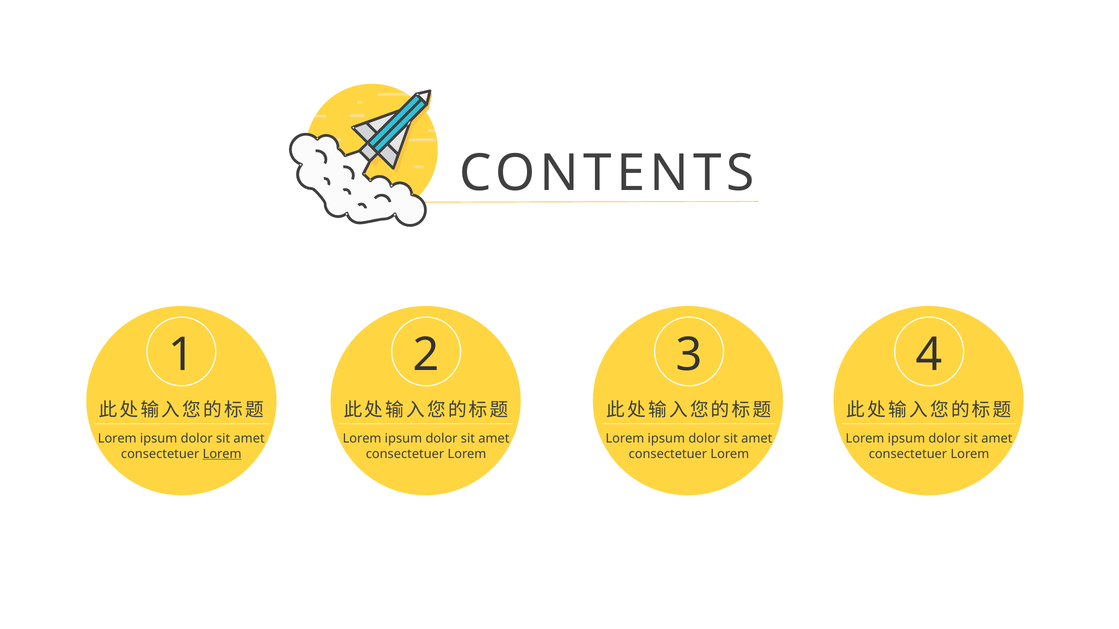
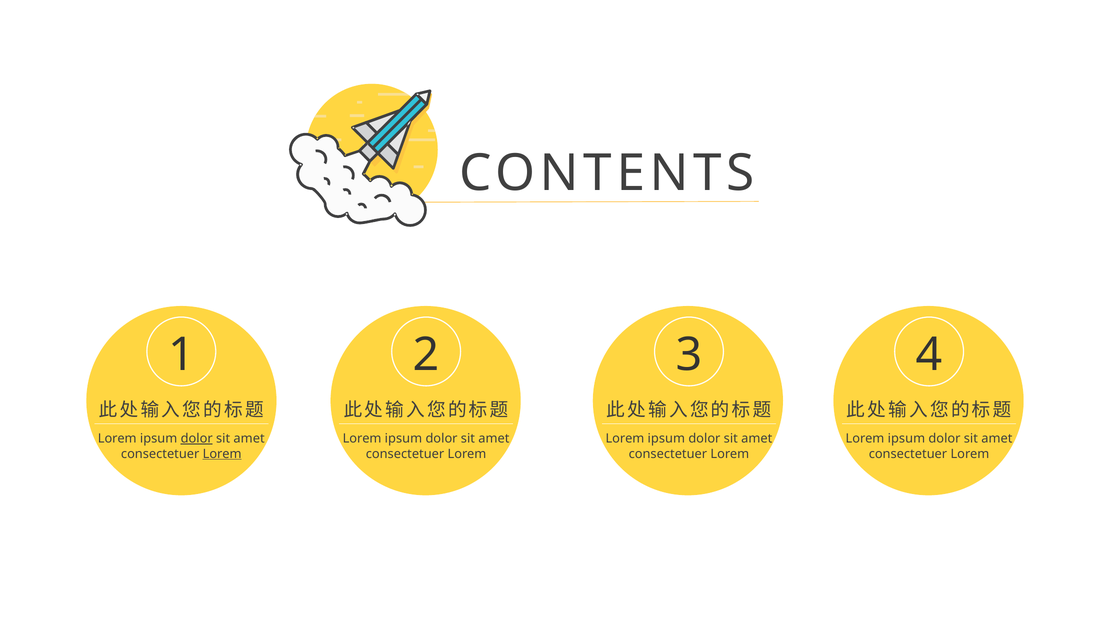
dolor underline: none -> present (197, 439)
